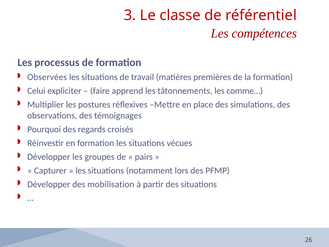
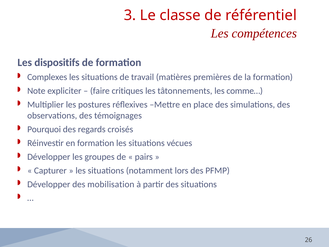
processus: processus -> dispositifs (57, 62)
Observées: Observées -> Complexes (47, 77)
Celui: Celui -> Note (36, 91)
apprend: apprend -> critiques (127, 91)
